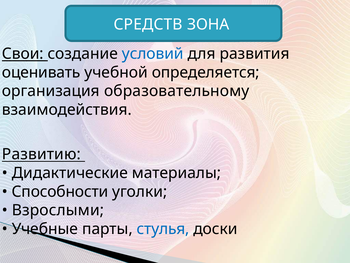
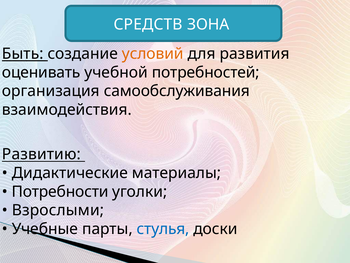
Свои: Свои -> Быть (23, 54)
условий colour: blue -> orange (153, 54)
определяется: определяется -> потребностей (206, 72)
образовательному: образовательному -> самообслуживания (177, 91)
Способности: Способности -> Потребности (60, 191)
